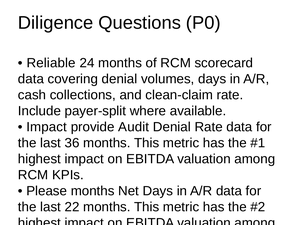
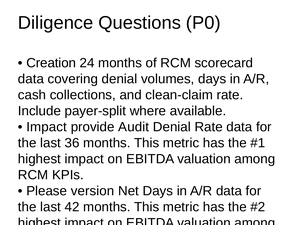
Reliable: Reliable -> Creation (51, 63)
Please months: months -> version (93, 191)
22: 22 -> 42 (72, 207)
